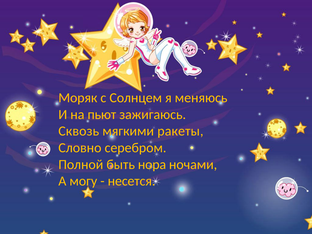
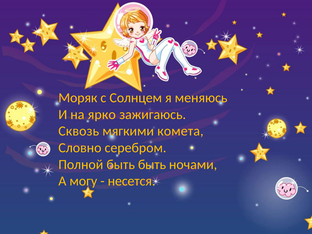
пьют: пьют -> ярко (102, 115)
ракеты: ракеты -> комета (180, 131)
быть нора: нора -> быть (152, 164)
